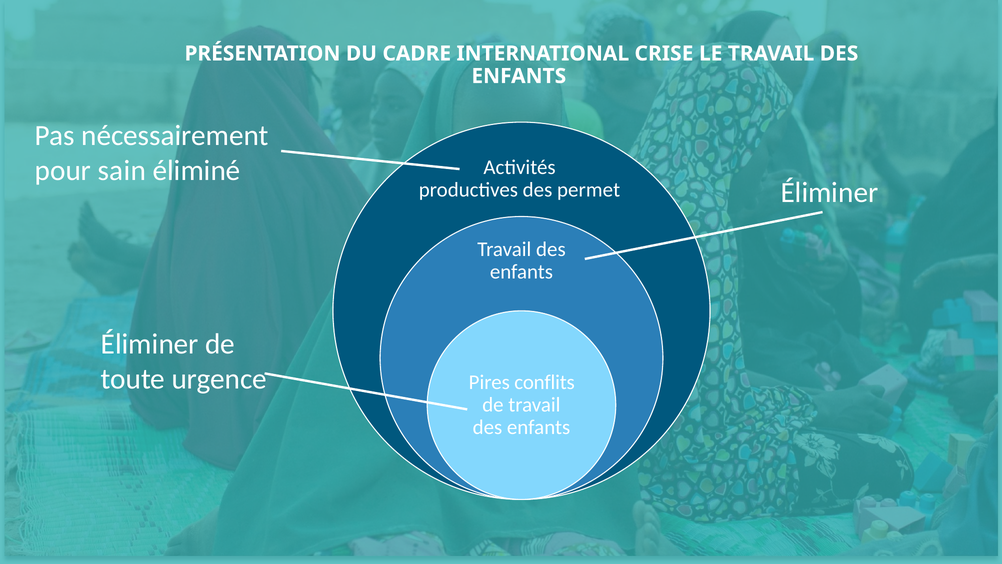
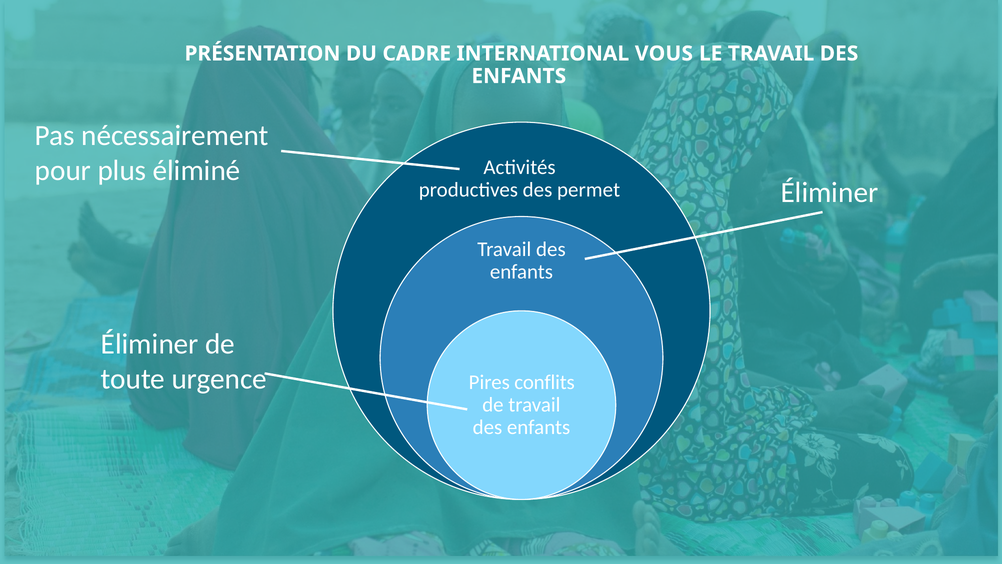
CRISE: CRISE -> VOUS (664, 54)
sain: sain -> plus (122, 170)
